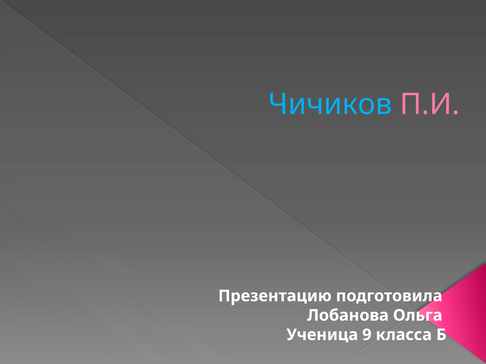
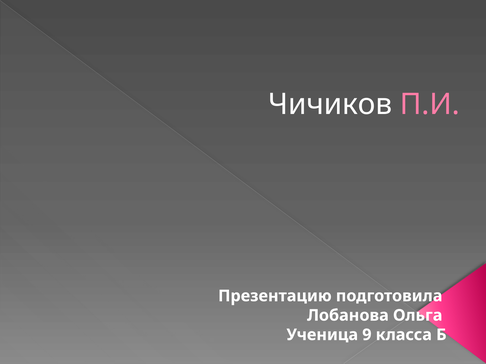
Чичиков colour: light blue -> white (330, 104)
